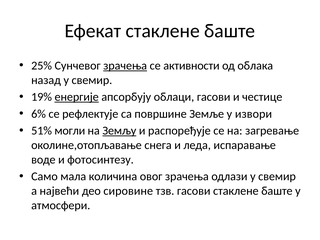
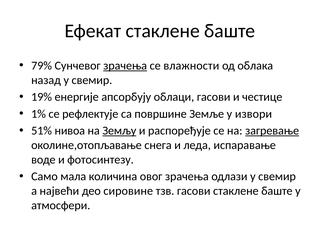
25%: 25% -> 79% (42, 66)
активности: активности -> влажности (191, 66)
енергије underline: present -> none (77, 97)
6%: 6% -> 1% (39, 114)
могли: могли -> нивоа (70, 131)
загревање underline: none -> present (272, 131)
